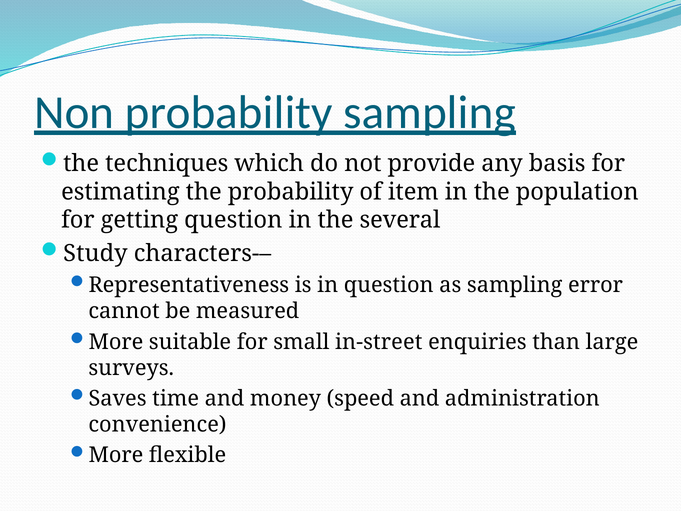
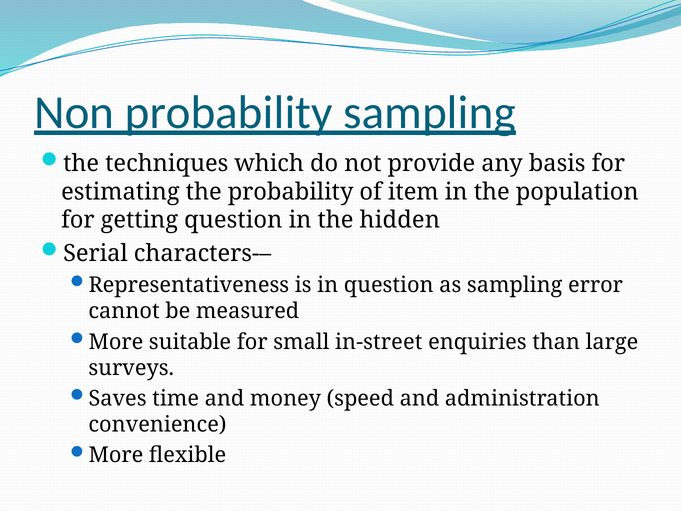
several: several -> hidden (400, 220)
Study: Study -> Serial (95, 253)
